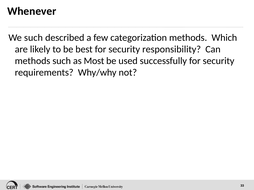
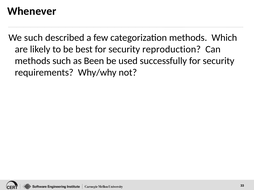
responsibility: responsibility -> reproduction (172, 49)
Most: Most -> Been (94, 61)
